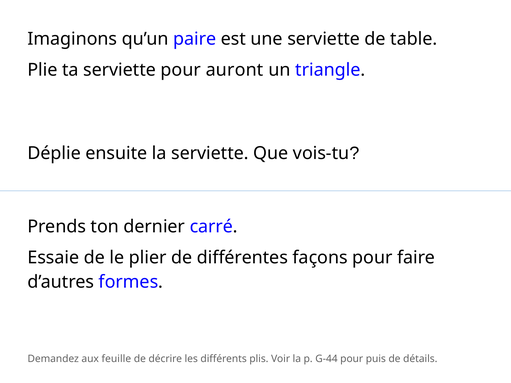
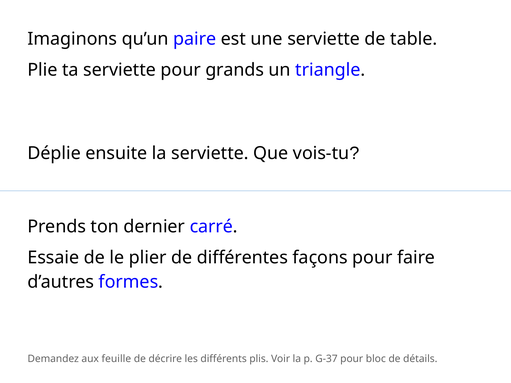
auront: auront -> grands (235, 70)
G-44: G-44 -> G-37 (326, 359)
puis: puis -> bloc (376, 359)
